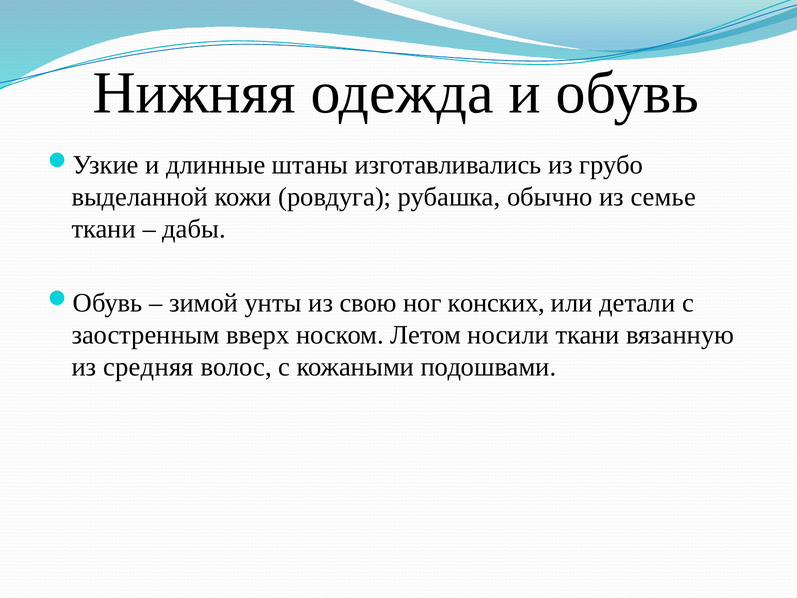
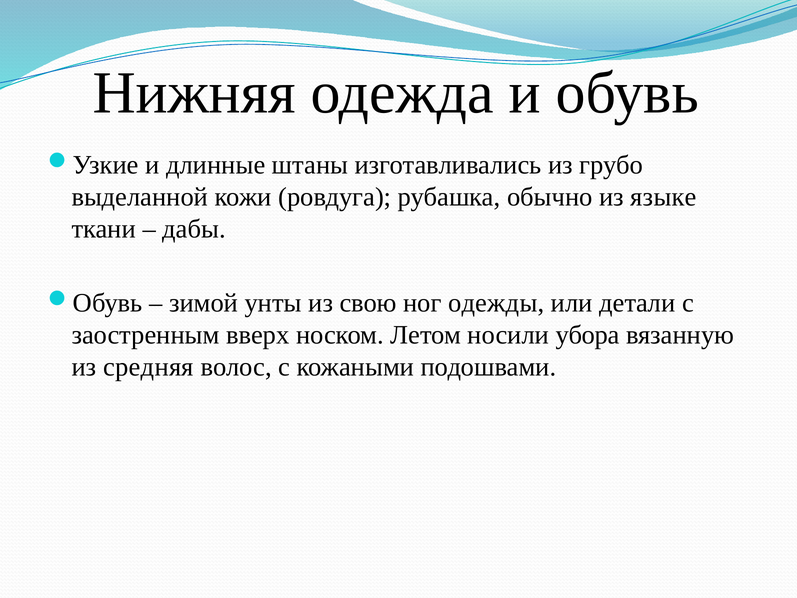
семье: семье -> языке (663, 197)
конских: конских -> одежды (496, 303)
носили ткани: ткани -> убора (588, 335)
